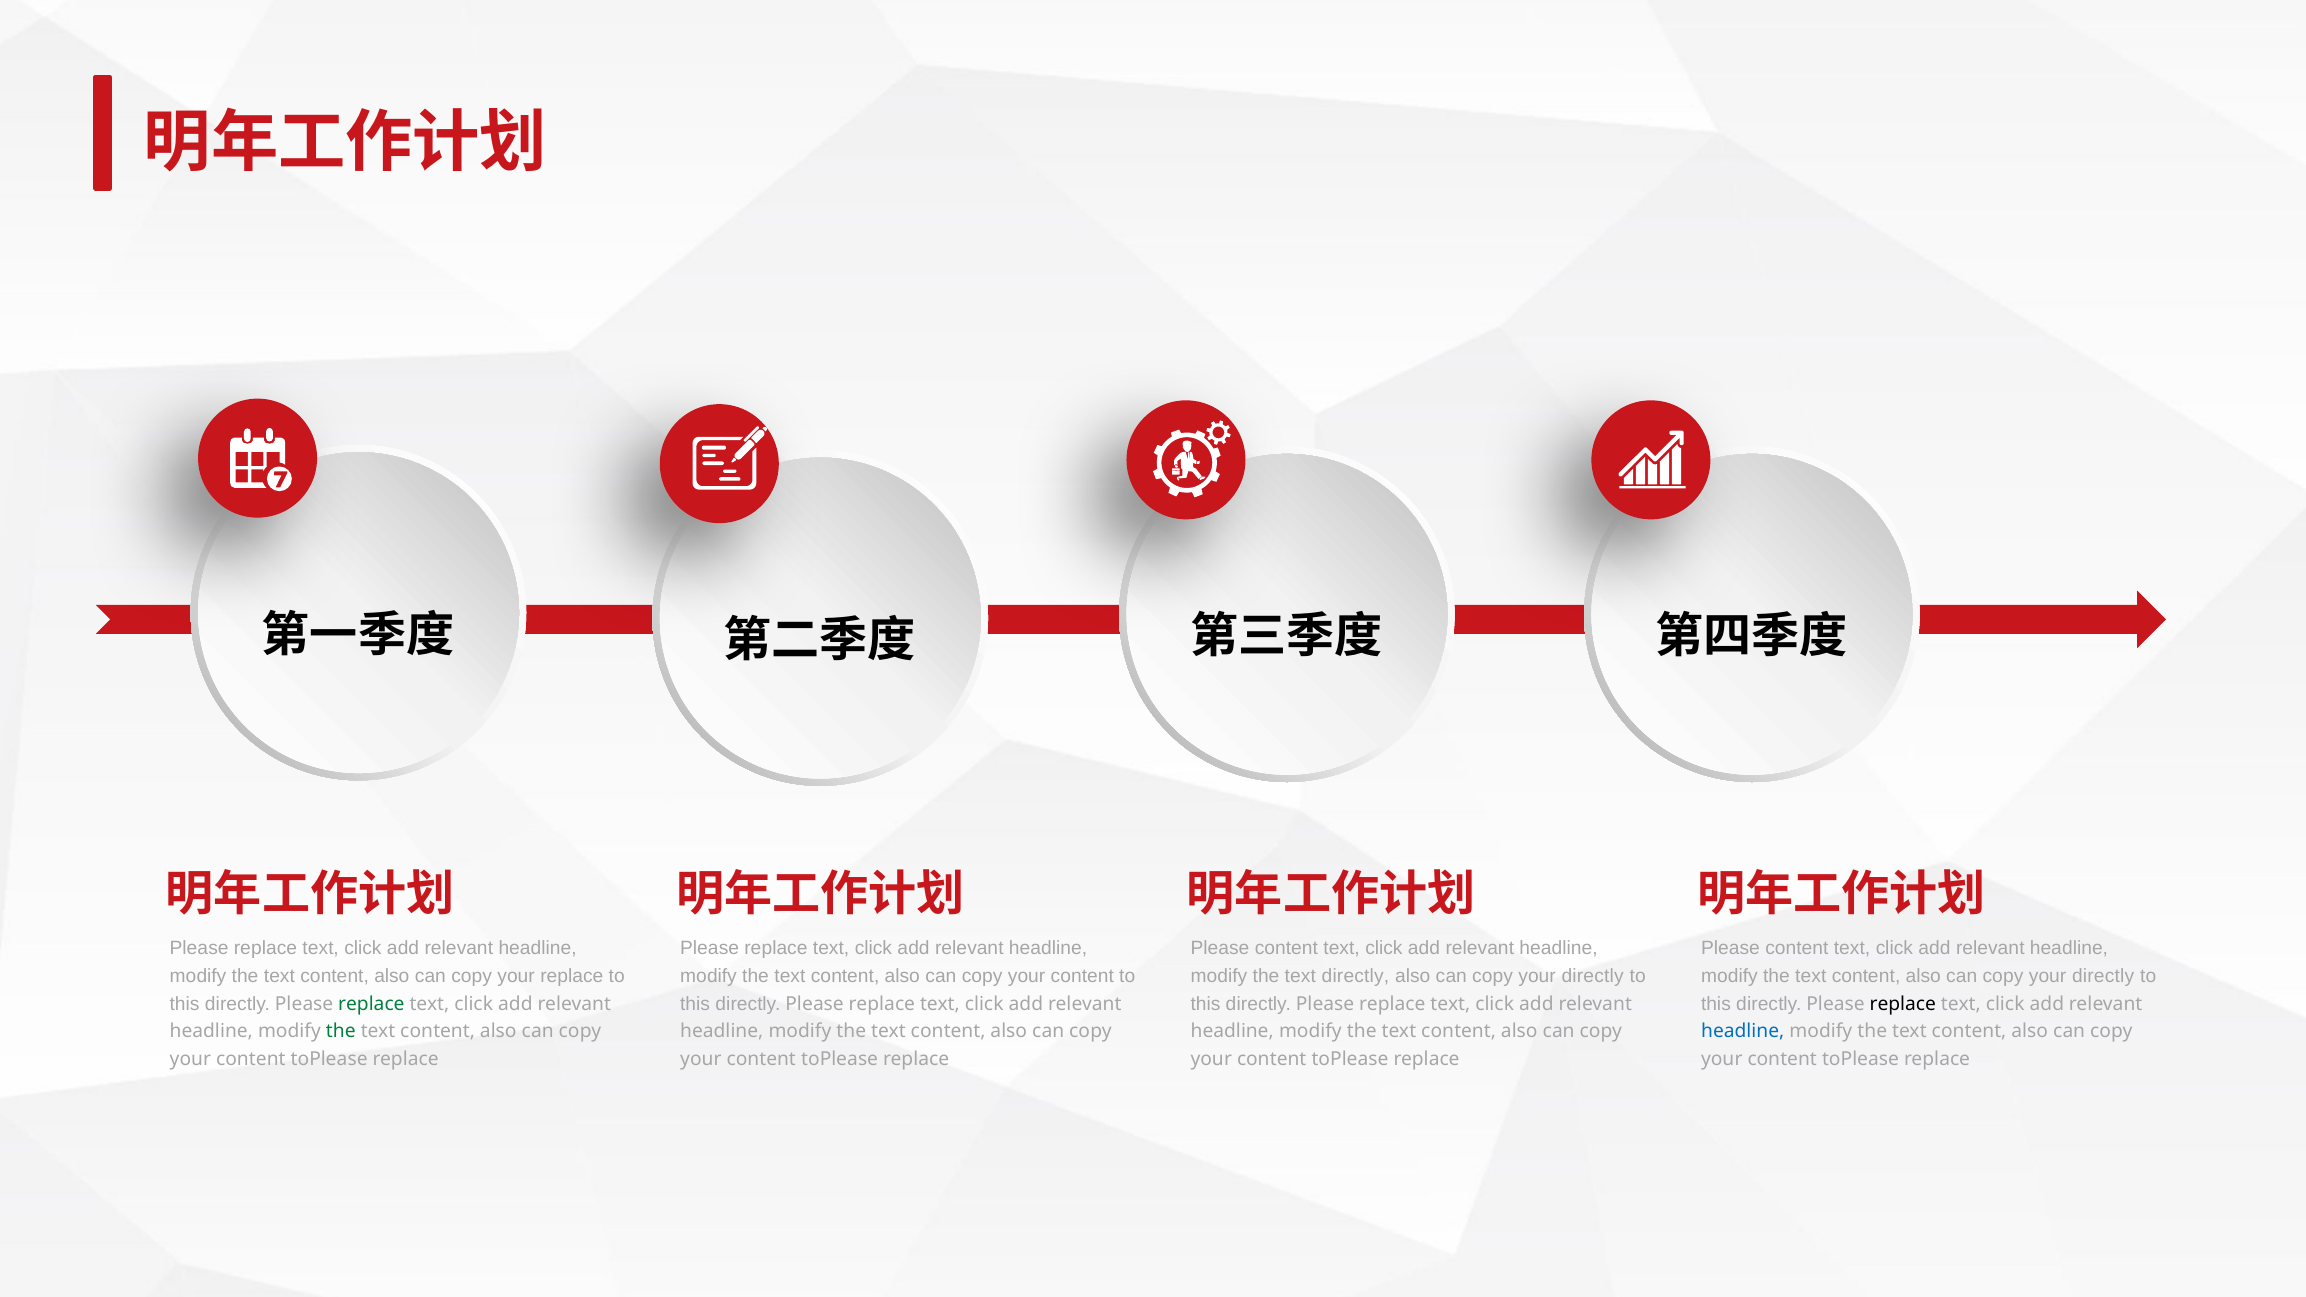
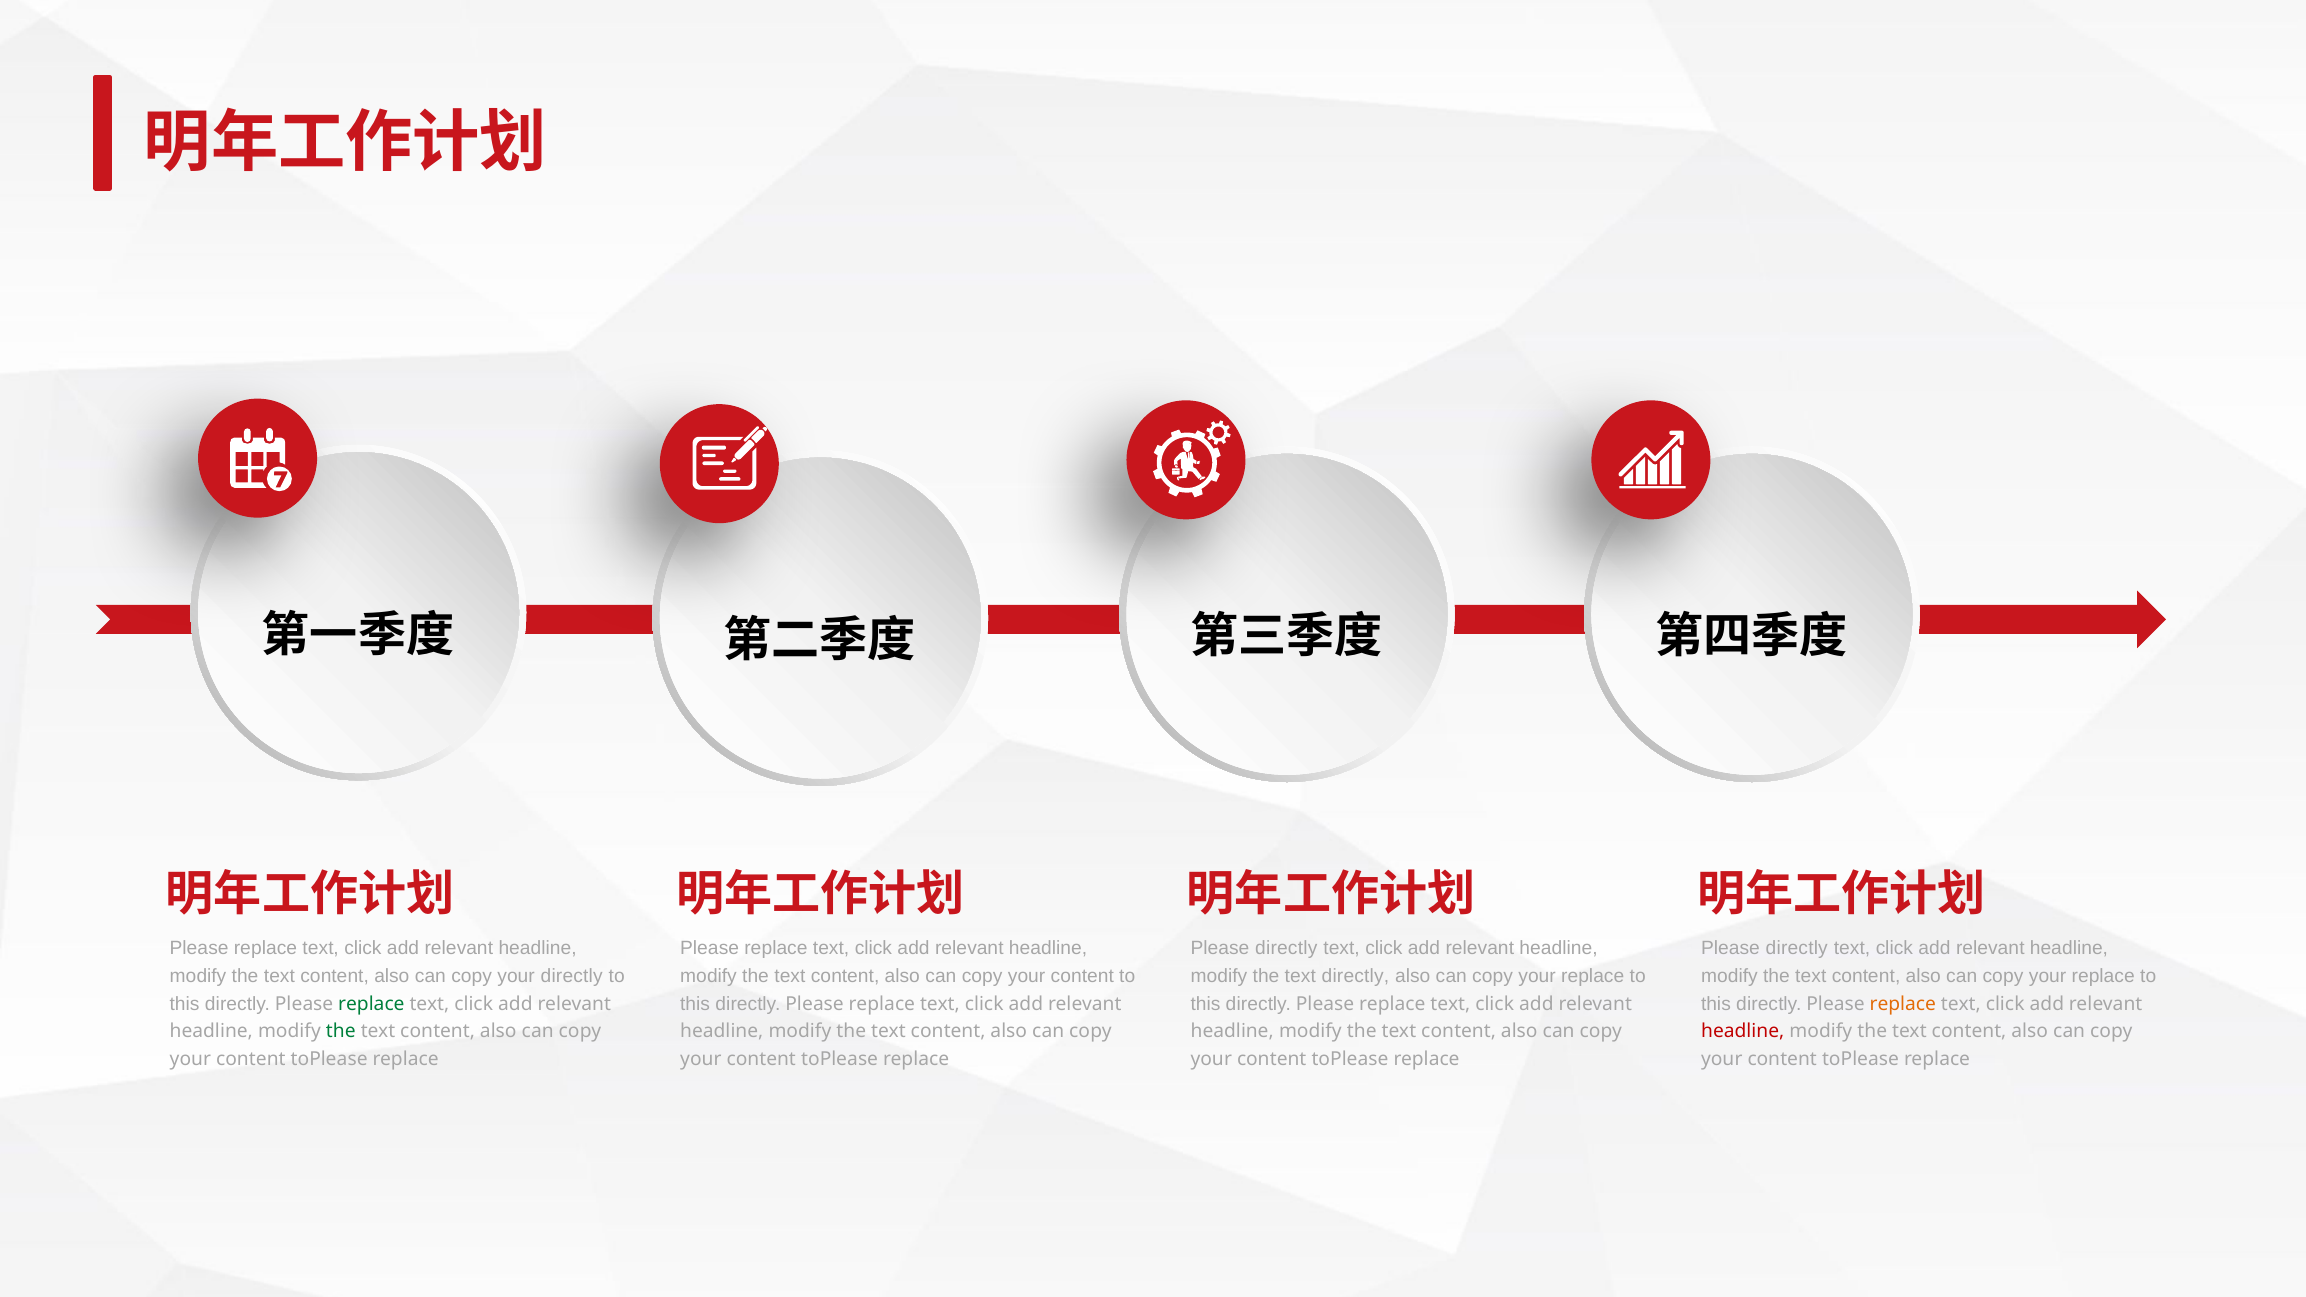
content: content -> directly (1286, 949)
content: content -> directly (1797, 949)
your replace: replace -> directly (572, 976)
directly: directly -> replace (1593, 976)
directly: directly -> replace (2103, 976)
replace colour: black -> orange (1903, 1004)
headline colour: blue -> red (1743, 1031)
